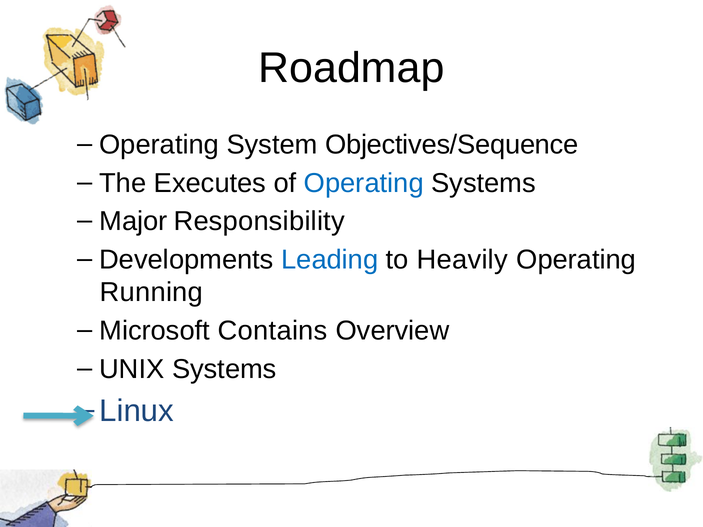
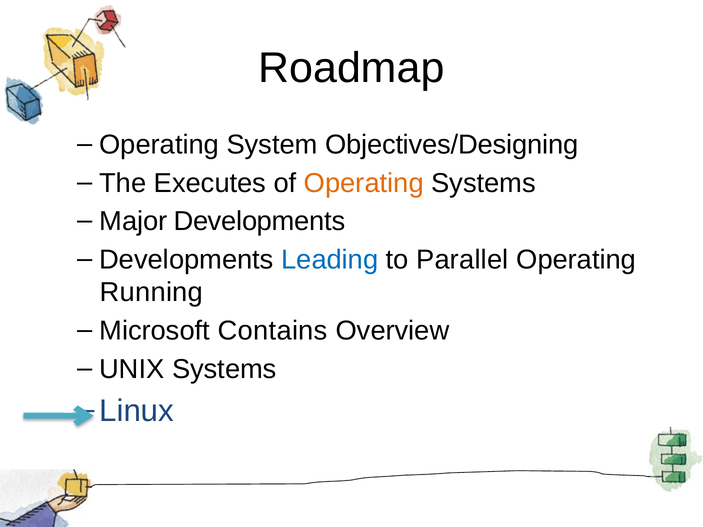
Objectives/Sequence: Objectives/Sequence -> Objectives/Designing (452, 145)
Operating colour: blue -> orange (364, 183)
Major Responsibility: Responsibility -> Developments (259, 221)
Heavily: Heavily -> Parallel (462, 260)
